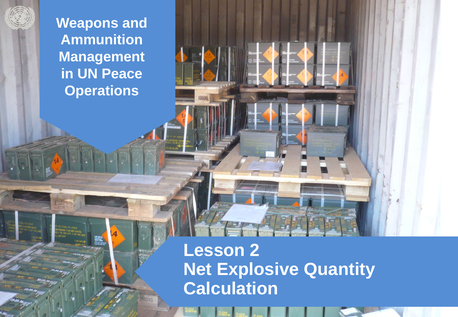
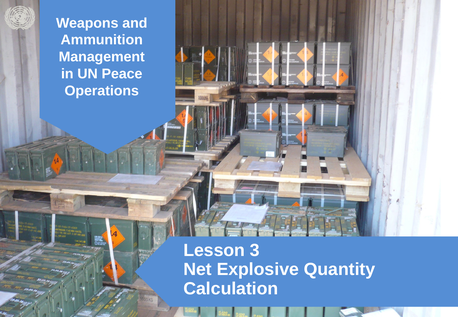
2: 2 -> 3 (255, 251)
